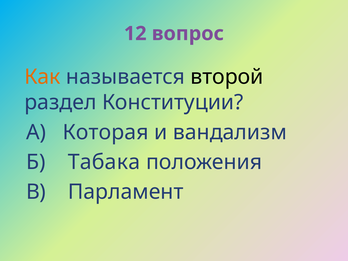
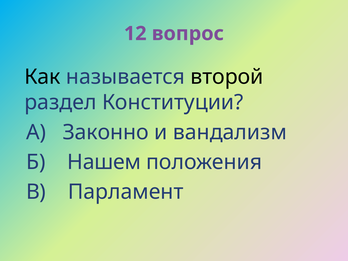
Как colour: orange -> black (42, 77)
Которая: Которая -> Законно (106, 132)
Табака: Табака -> Нашем (104, 162)
